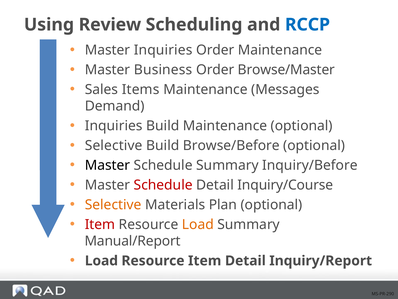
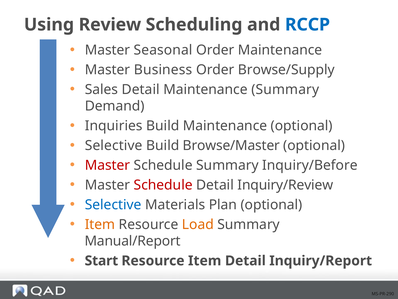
Master Inquiries: Inquiries -> Seasonal (163, 50)
Browse/Master: Browse/Master -> Browse/Supply (286, 70)
Sales Items: Items -> Detail (141, 89)
Maintenance Messages: Messages -> Summary (285, 89)
Browse/Before: Browse/Before -> Browse/Master (231, 145)
Master colour: black -> red (107, 165)
Inquiry/Course: Inquiry/Course -> Inquiry/Review (285, 185)
Selective colour: orange -> blue (113, 204)
Item colour: red -> orange (100, 224)
Load: Load -> Start (101, 260)
